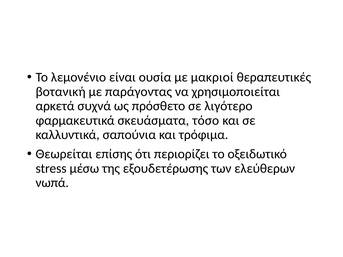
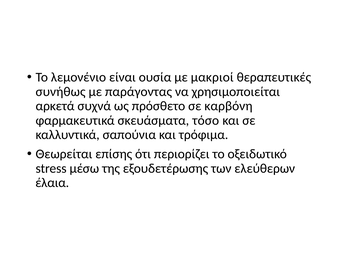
βοτανική: βοτανική -> συνήθως (61, 92)
λιγότερο: λιγότερο -> καρβόνη (228, 106)
νωπά: νωπά -> έλαια (52, 183)
